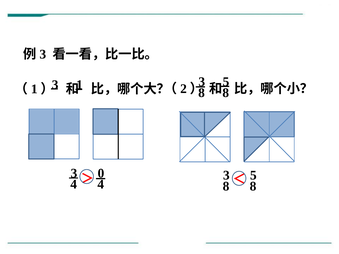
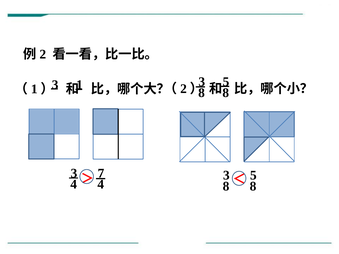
3: 3 -> 2 (43, 54)
0: 0 -> 7 (101, 174)
